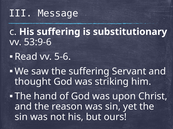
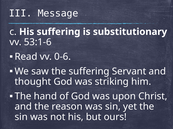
53:9-6: 53:9-6 -> 53:1-6 (38, 42)
5-6: 5-6 -> 0-6 (63, 57)
